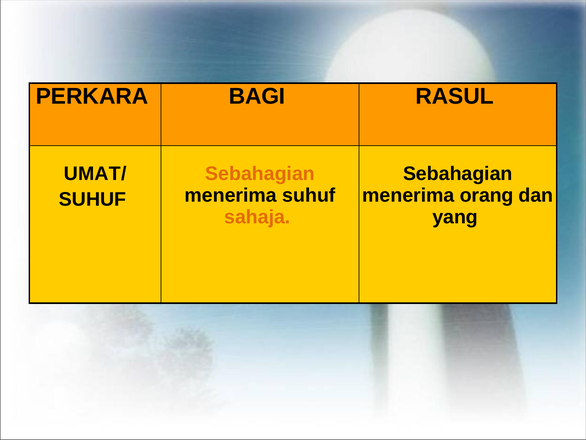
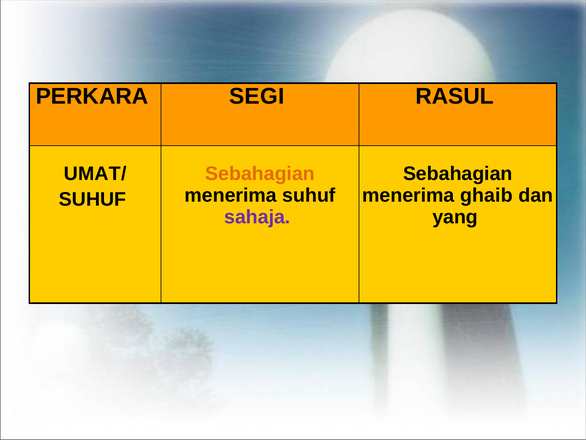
BAGI: BAGI -> SEGI (257, 96)
orang: orang -> ghaib (486, 195)
sahaja colour: orange -> purple (257, 217)
